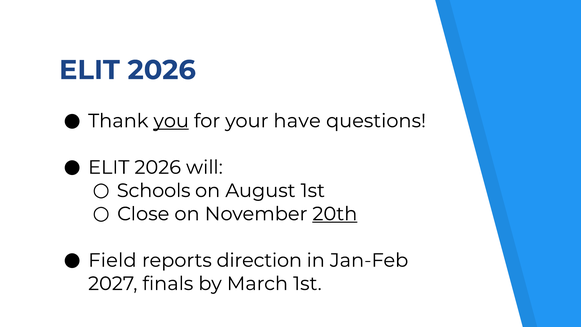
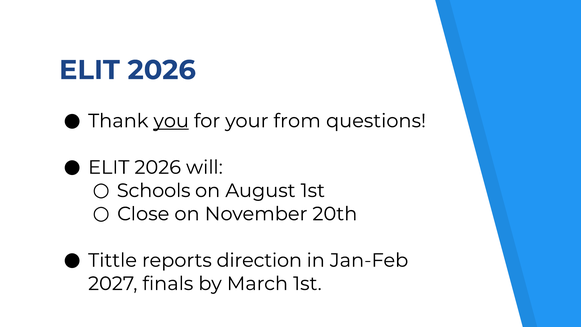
have: have -> from (297, 121)
20th underline: present -> none (335, 214)
Field: Field -> Tittle (113, 260)
